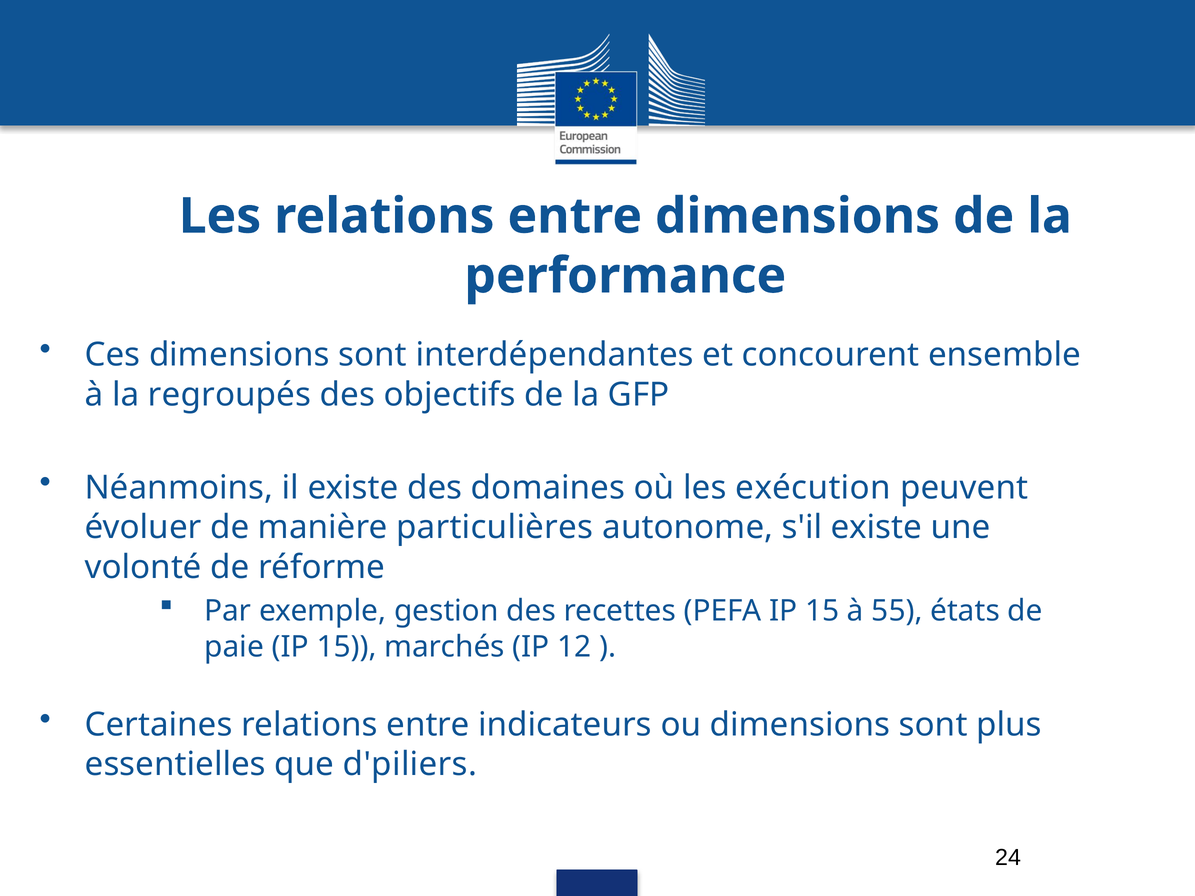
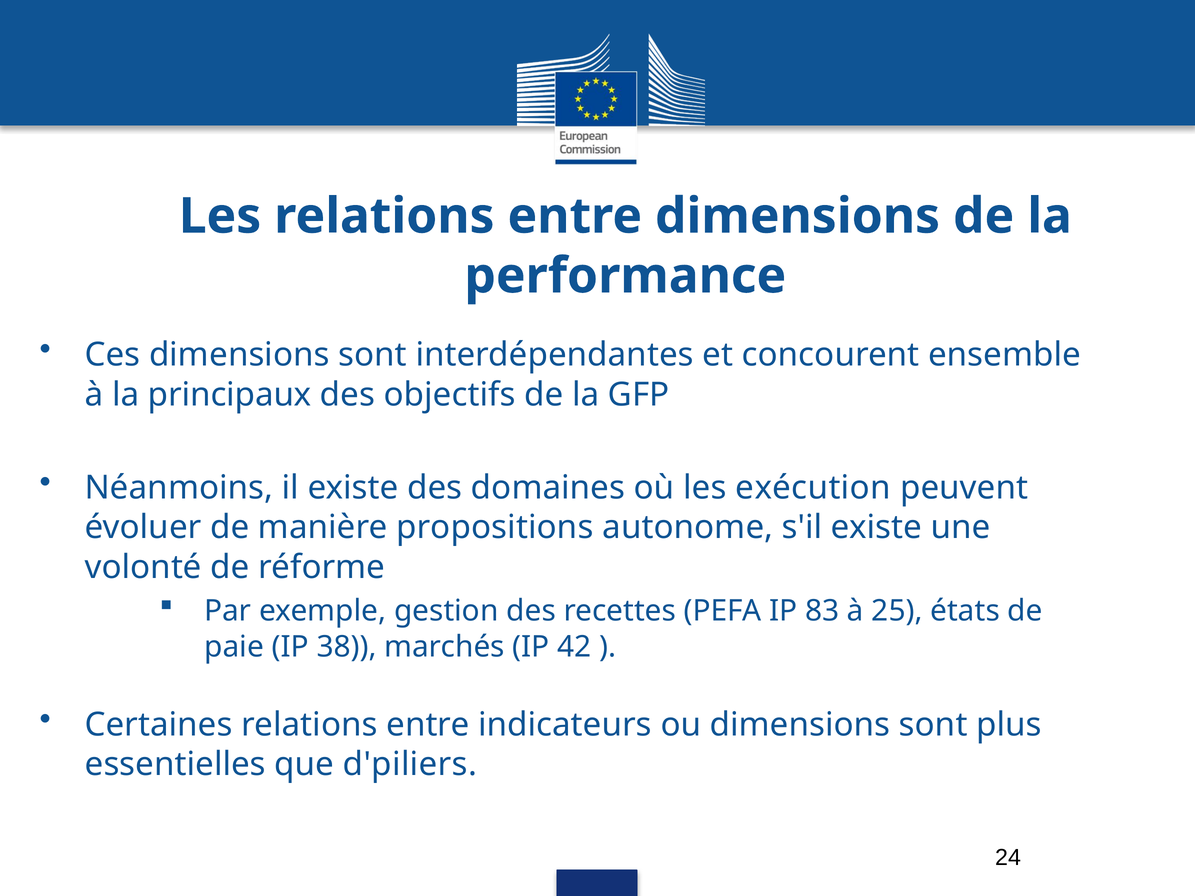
regroupés: regroupés -> principaux (230, 395)
particulières: particulières -> propositions (495, 528)
PEFA IP 15: 15 -> 83 (822, 611)
55: 55 -> 25 (897, 611)
paie IP 15: 15 -> 38 (347, 647)
12: 12 -> 42 (574, 647)
